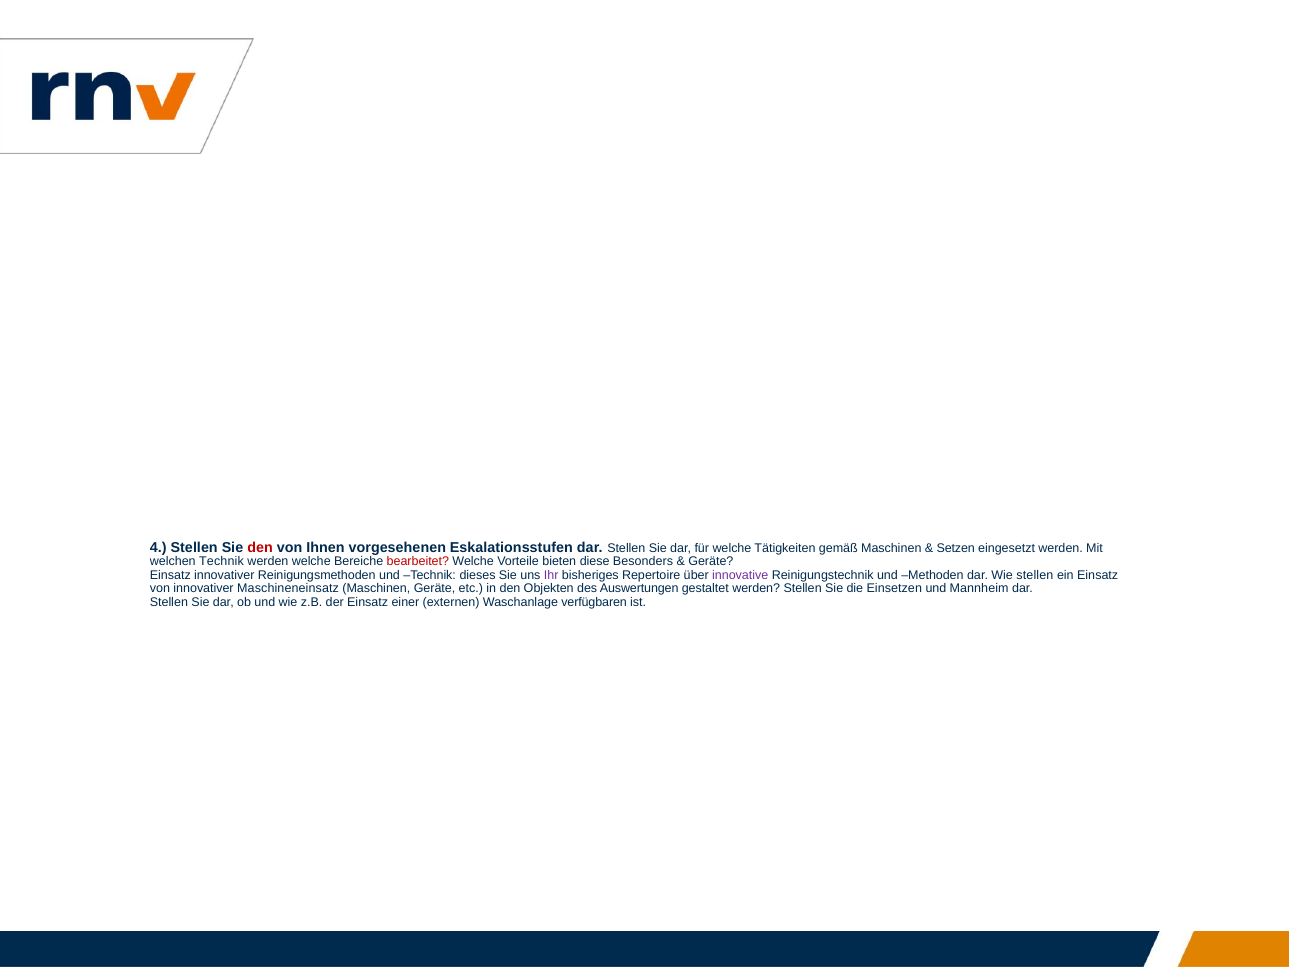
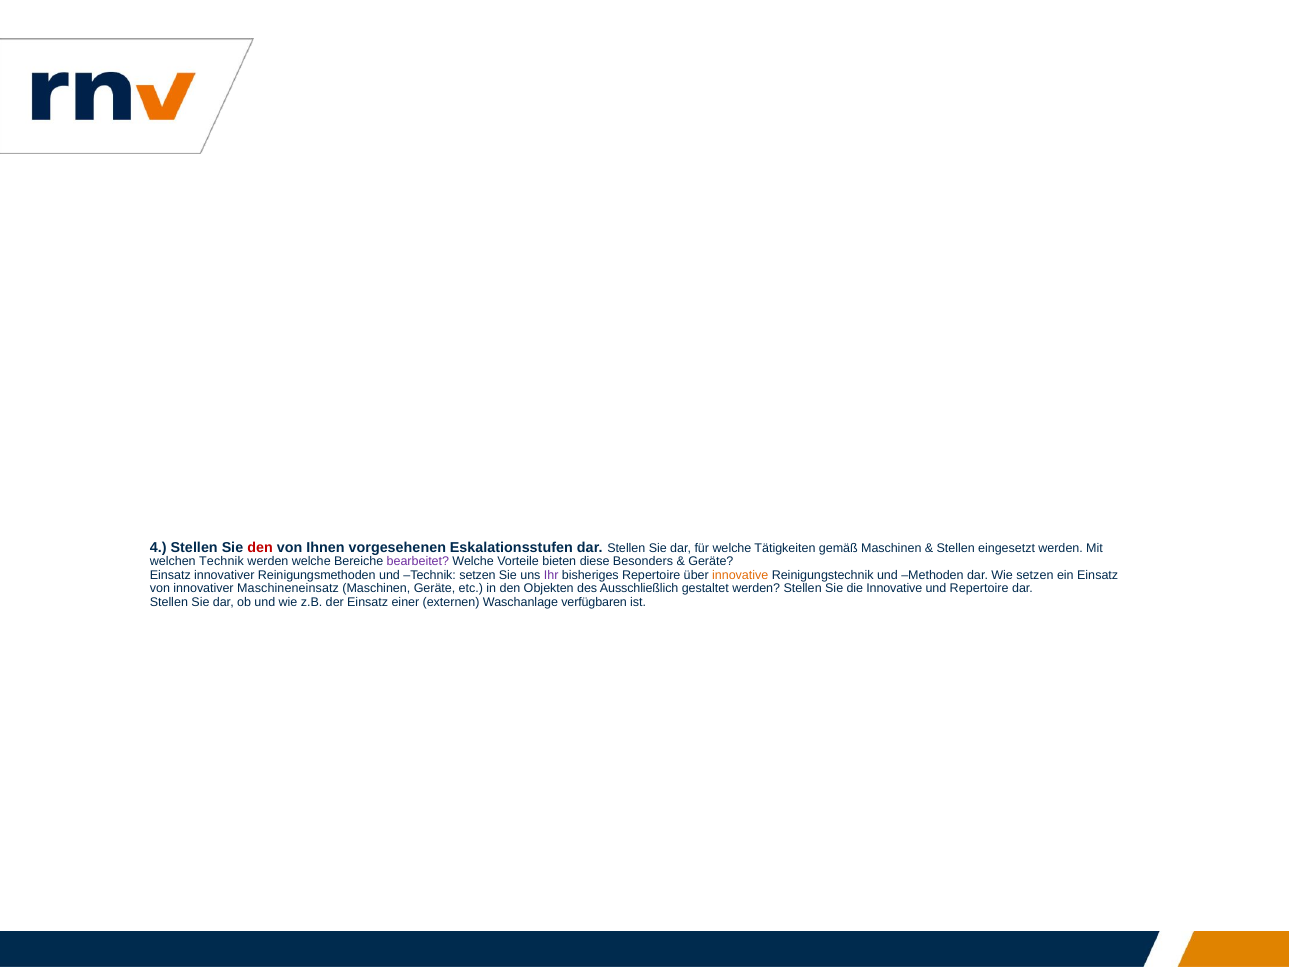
Setzen: Setzen -> Stellen (956, 548)
bearbeitet colour: red -> purple (418, 562)
Technik dieses: dieses -> setzen (478, 575)
innovative colour: purple -> orange (740, 575)
Wie stellen: stellen -> setzen (1035, 575)
Auswertungen: Auswertungen -> Ausschließlich (639, 589)
die Einsetzen: Einsetzen -> Innovative (894, 589)
und Mannheim: Mannheim -> Repertoire (979, 589)
